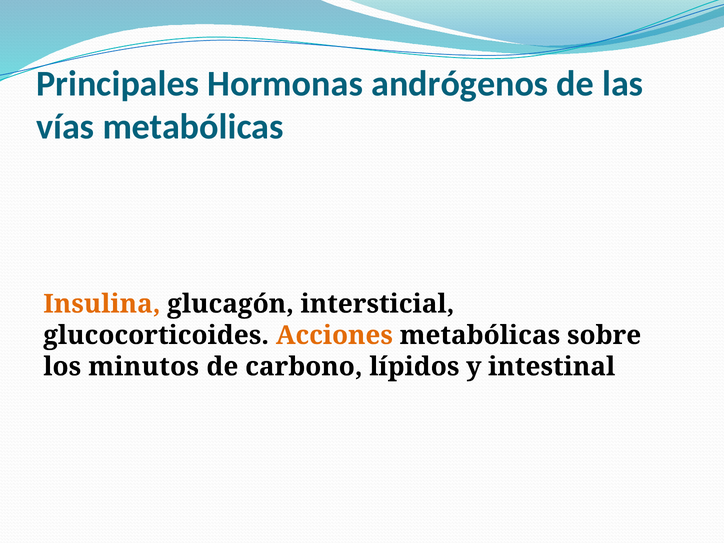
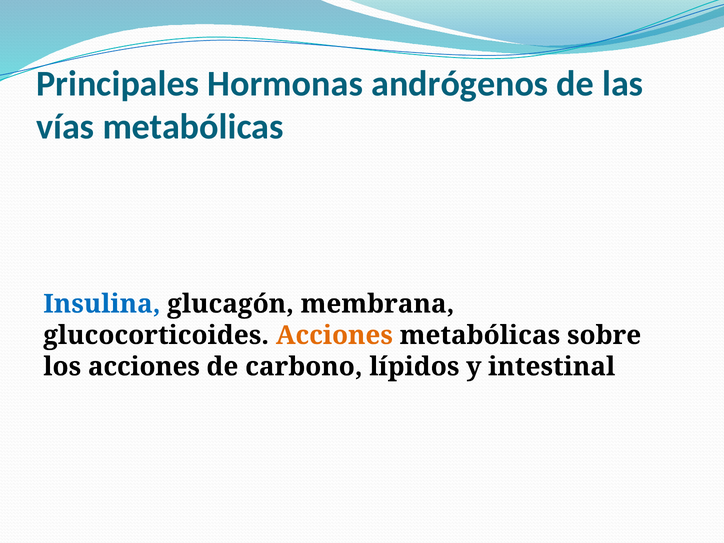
Insulina colour: orange -> blue (102, 304)
intersticial: intersticial -> membrana (377, 304)
los minutos: minutos -> acciones (144, 367)
